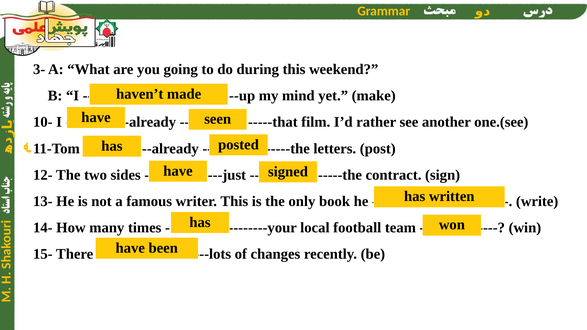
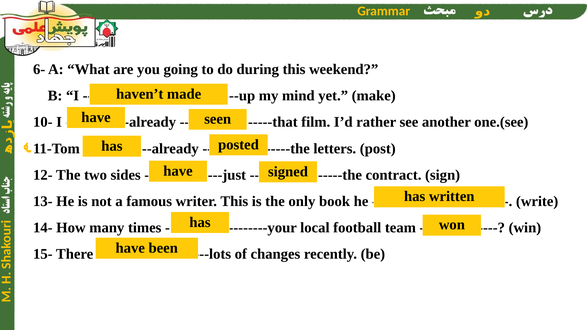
3-: 3- -> 6- (39, 69)
